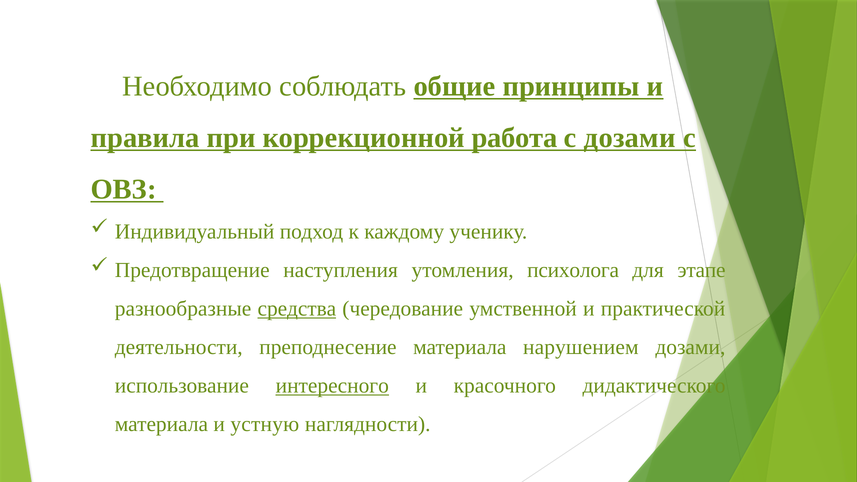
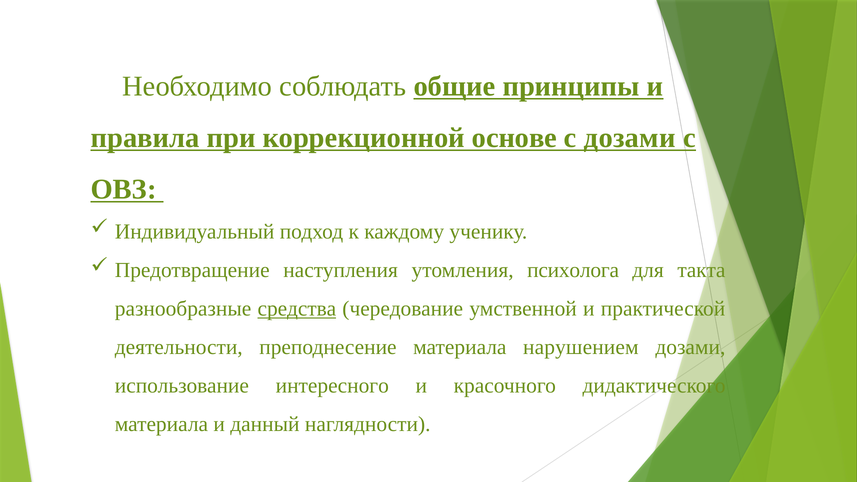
работа: работа -> основе (514, 138)
этапе: этапе -> такта (701, 270)
интересного underline: present -> none (332, 386)
устную: устную -> данный (265, 424)
